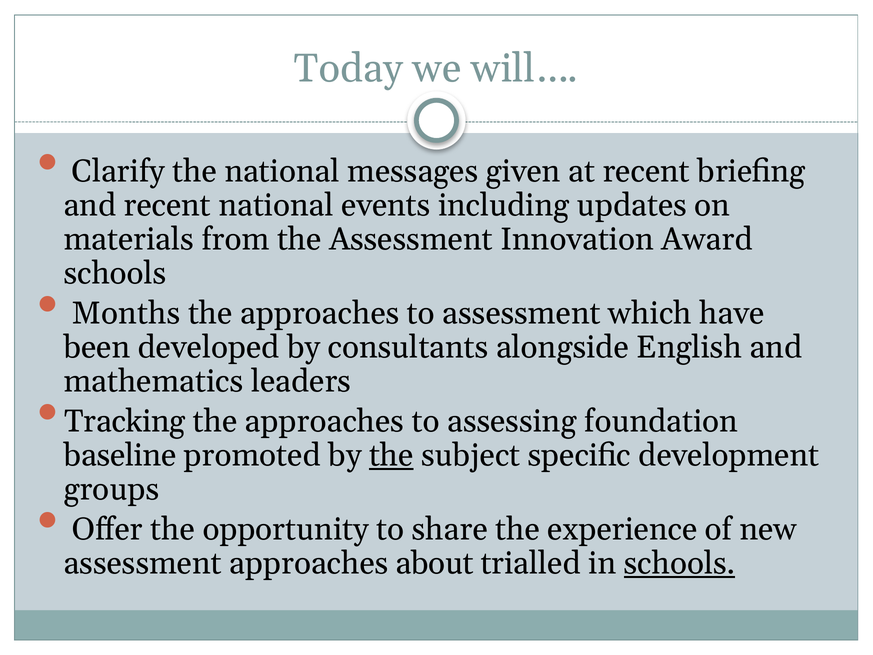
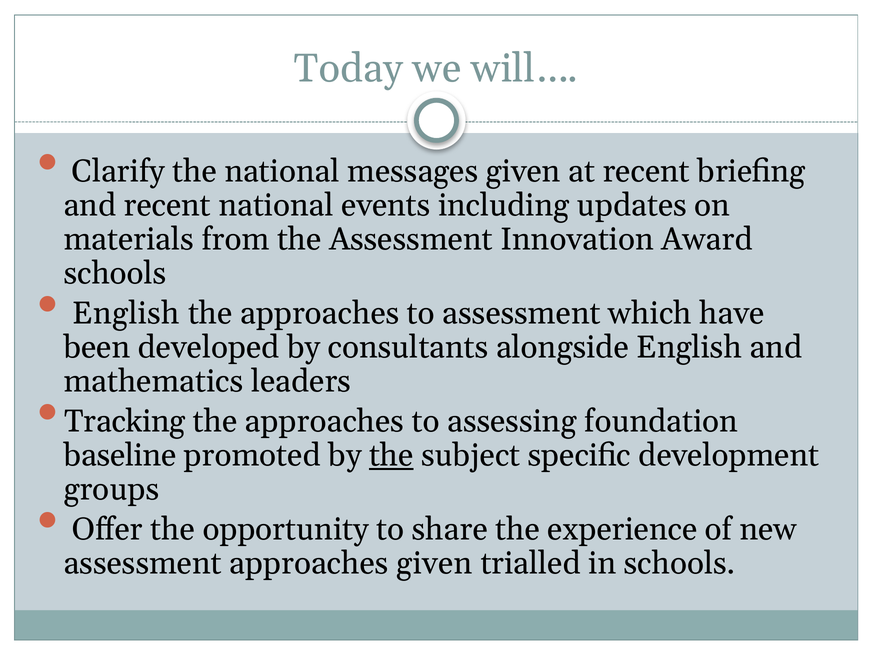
Months: Months -> English (126, 313)
approaches about: about -> given (434, 563)
schools underline: present -> none (680, 563)
